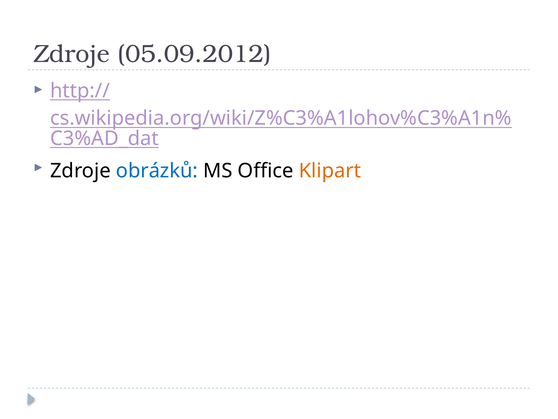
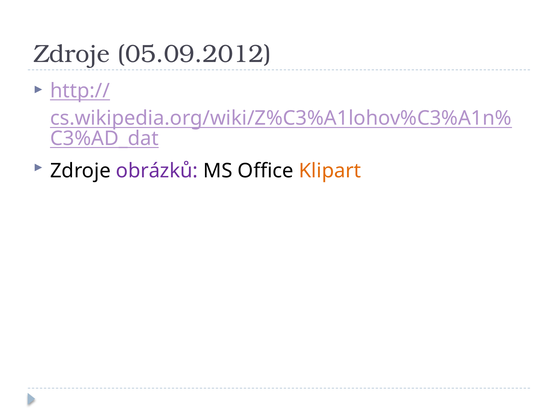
obrázků colour: blue -> purple (157, 171)
